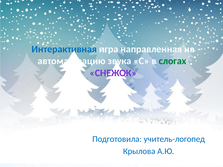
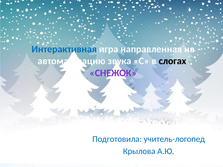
слогах colour: green -> black (173, 61)
